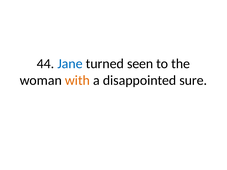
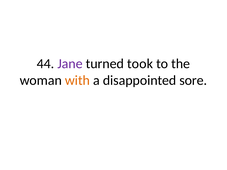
Jane colour: blue -> purple (70, 64)
seen: seen -> took (140, 64)
sure: sure -> sore (193, 80)
